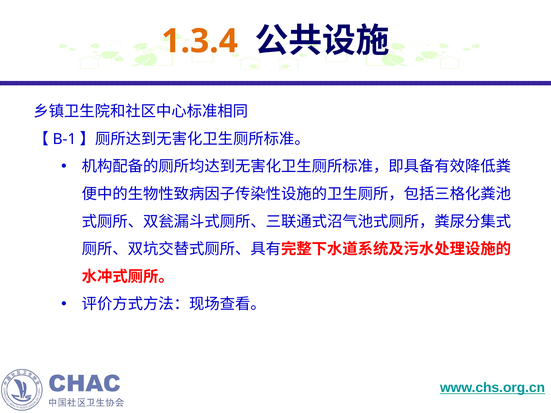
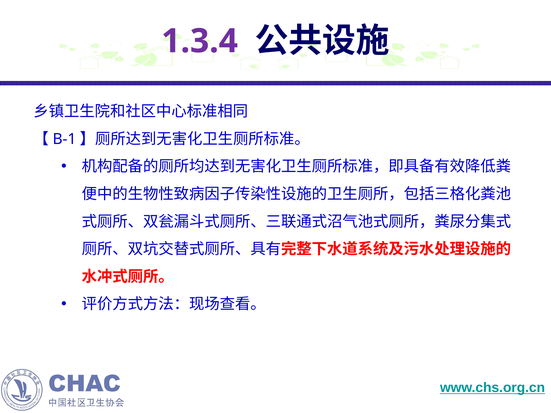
1.3.4 colour: orange -> purple (200, 41)
